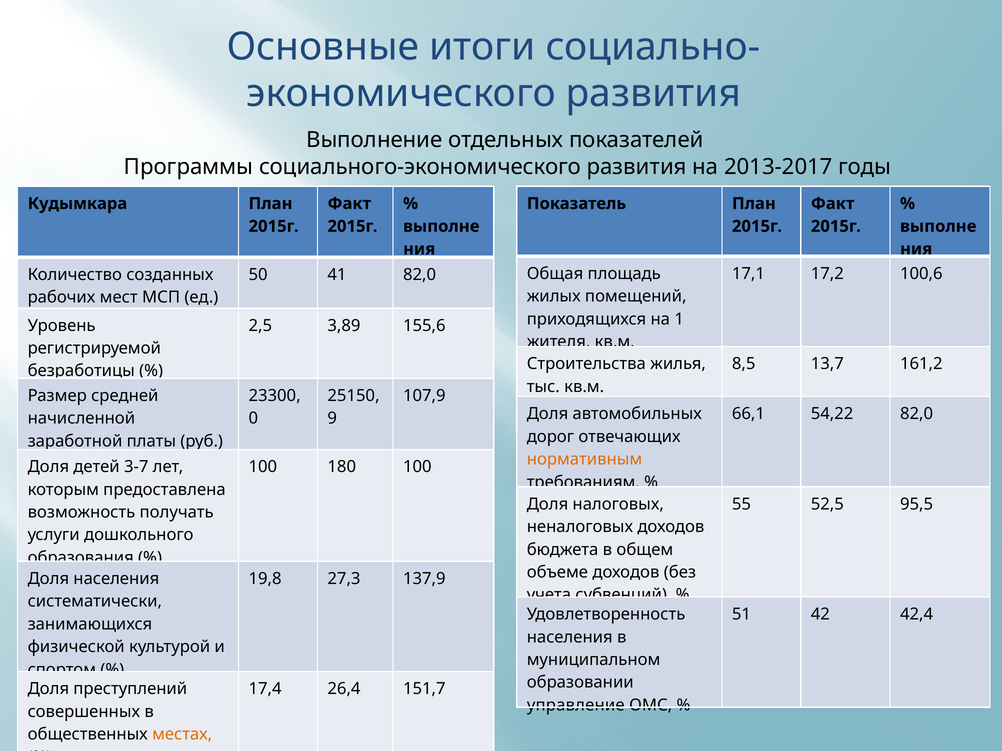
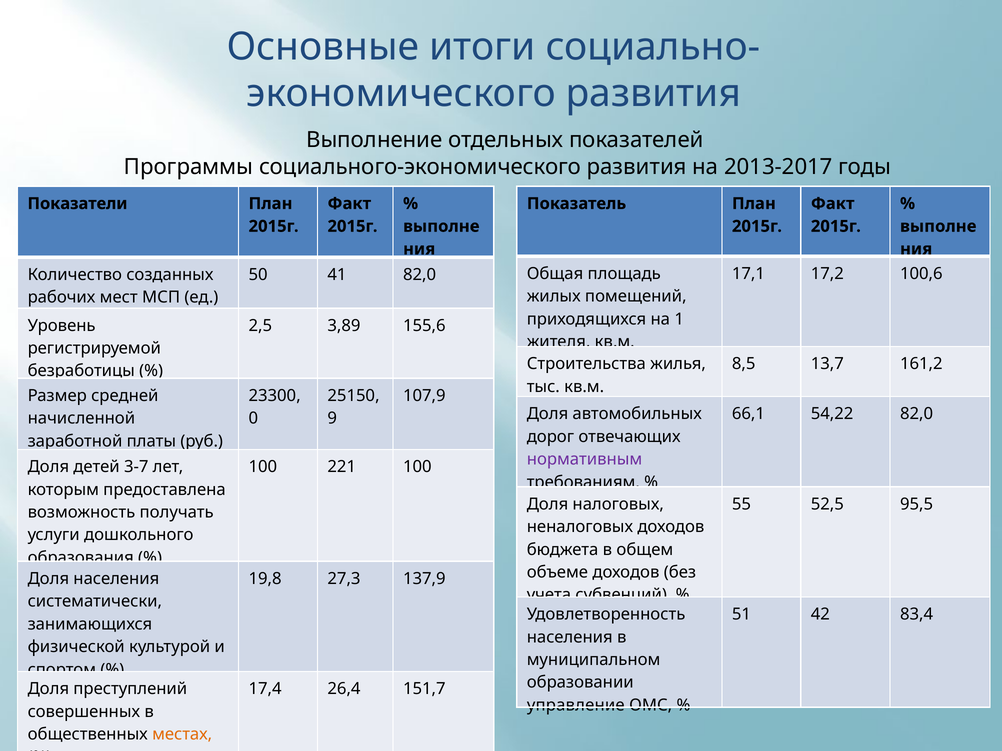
Кудымкара: Кудымкара -> Показатели (77, 204)
нормативным colour: orange -> purple (585, 460)
180: 180 -> 221 (342, 467)
42,4: 42,4 -> 83,4 (917, 615)
